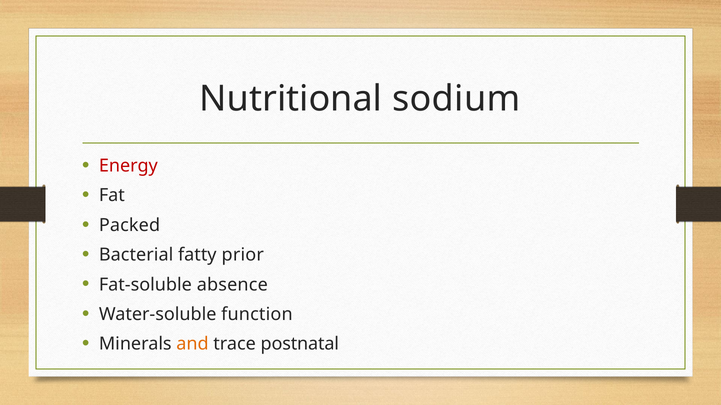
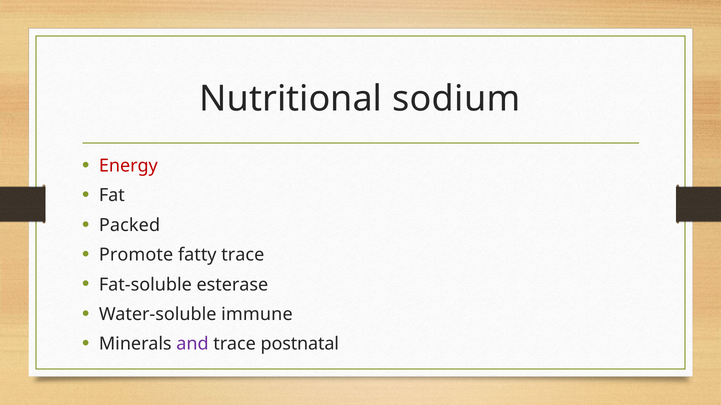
Bacterial: Bacterial -> Promote (136, 255)
fatty prior: prior -> trace (243, 255)
absence: absence -> esterase (232, 285)
function: function -> immune (257, 315)
and colour: orange -> purple (192, 344)
